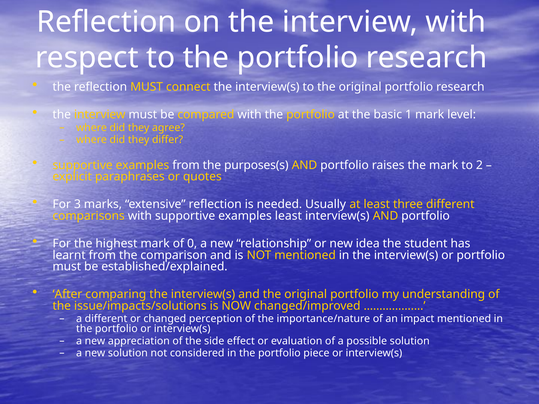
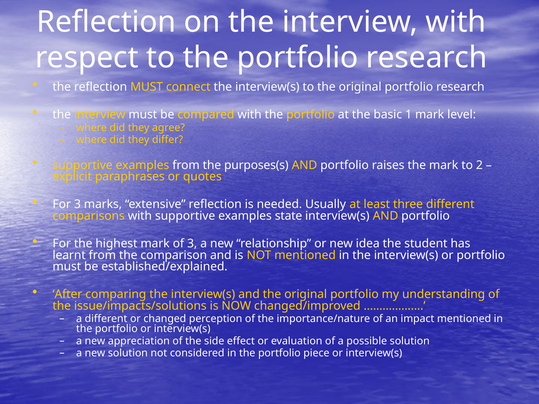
examples least: least -> state (289, 216)
of 0: 0 -> 3 (192, 244)
